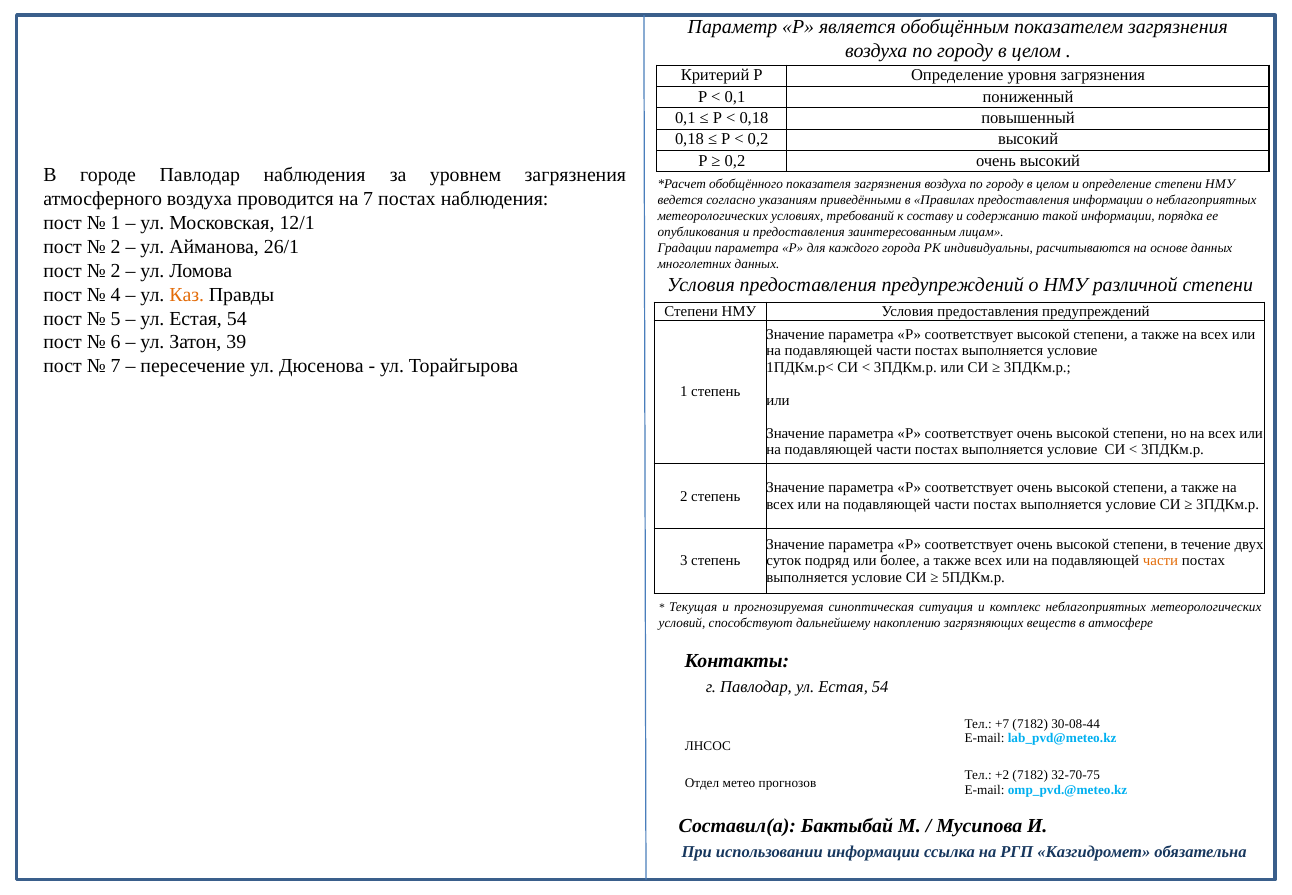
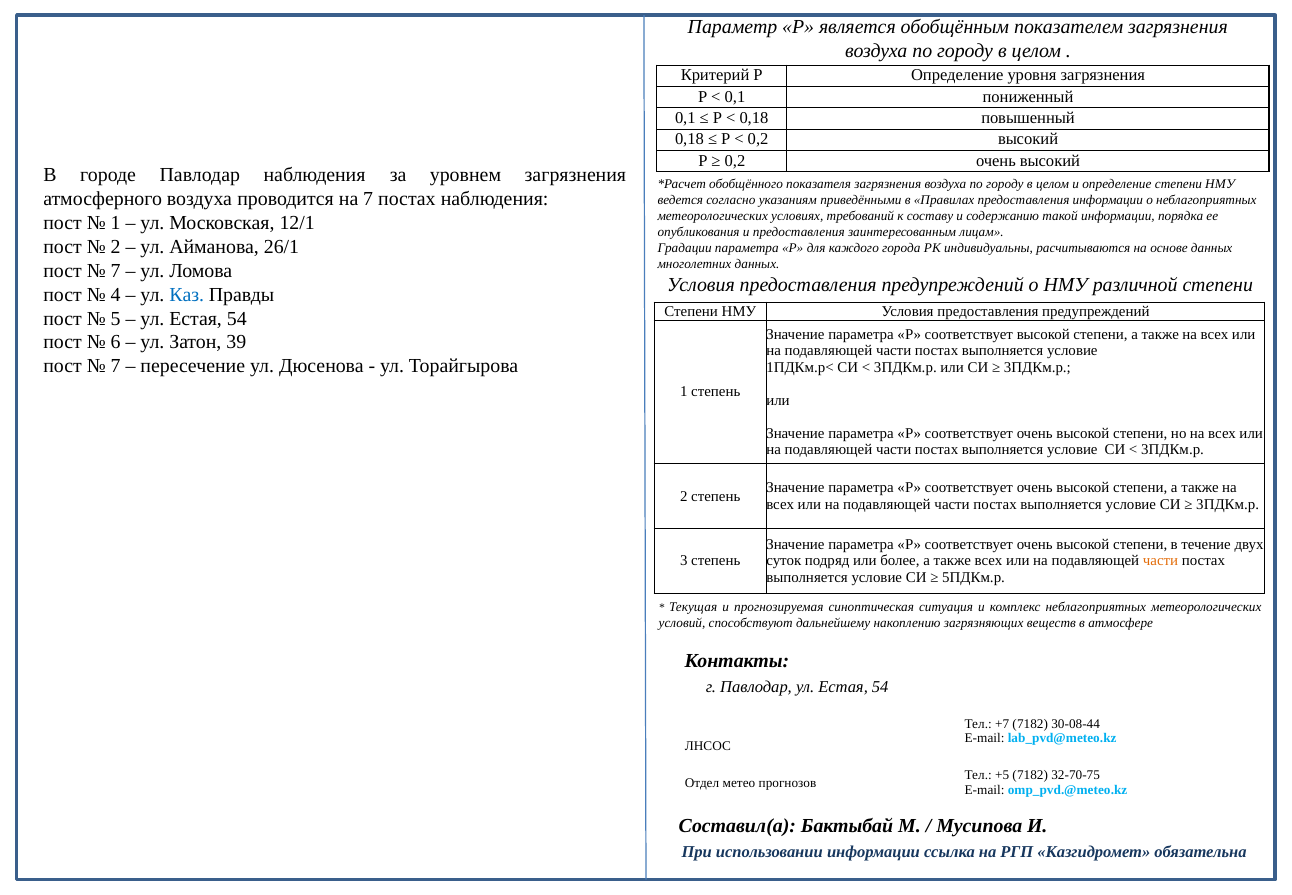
2: 2 -> 7 (116, 271)
Каз colour: orange -> blue (187, 294)
+2: +2 -> +5 (1002, 775)
